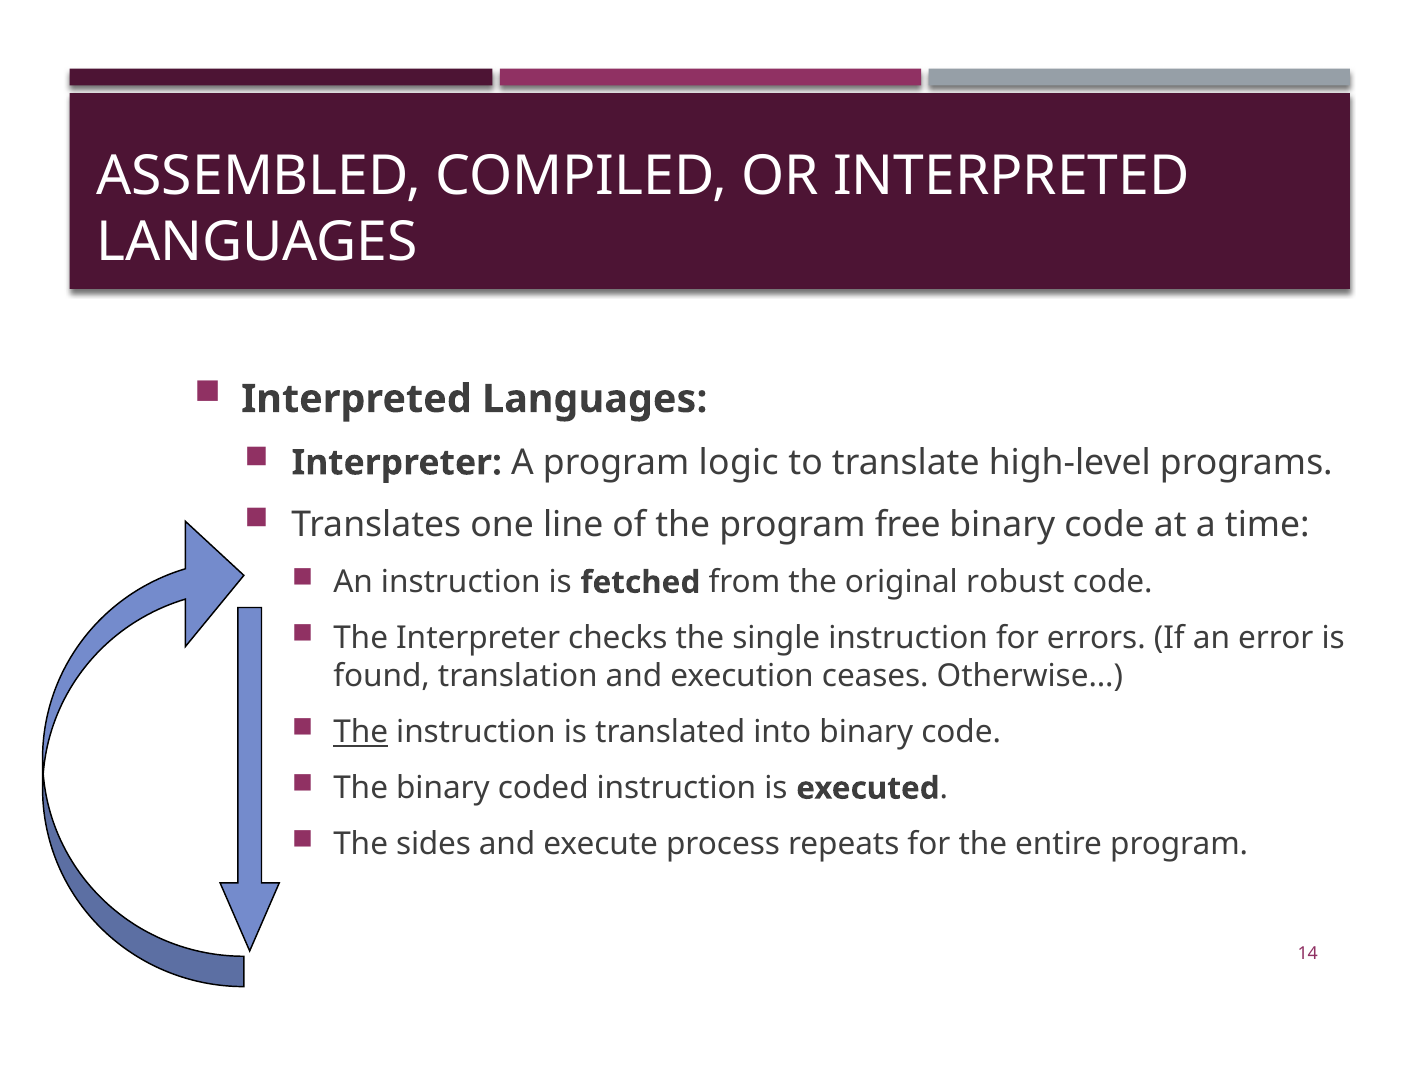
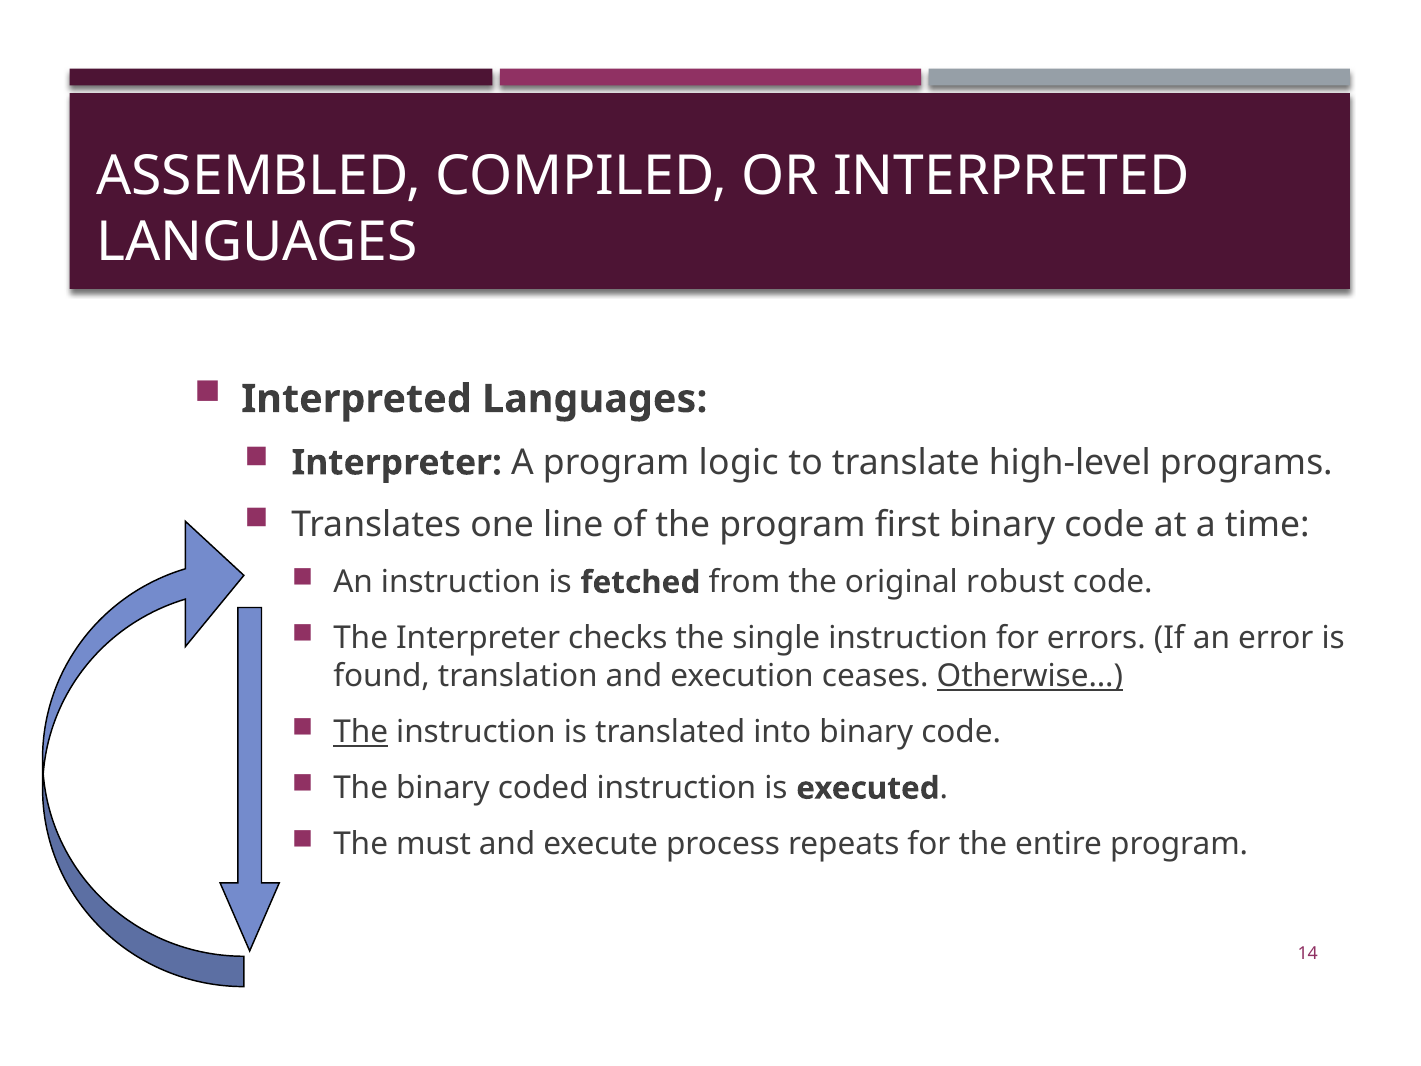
free: free -> first (908, 524)
Otherwise… underline: none -> present (1030, 676)
sides: sides -> must (434, 844)
